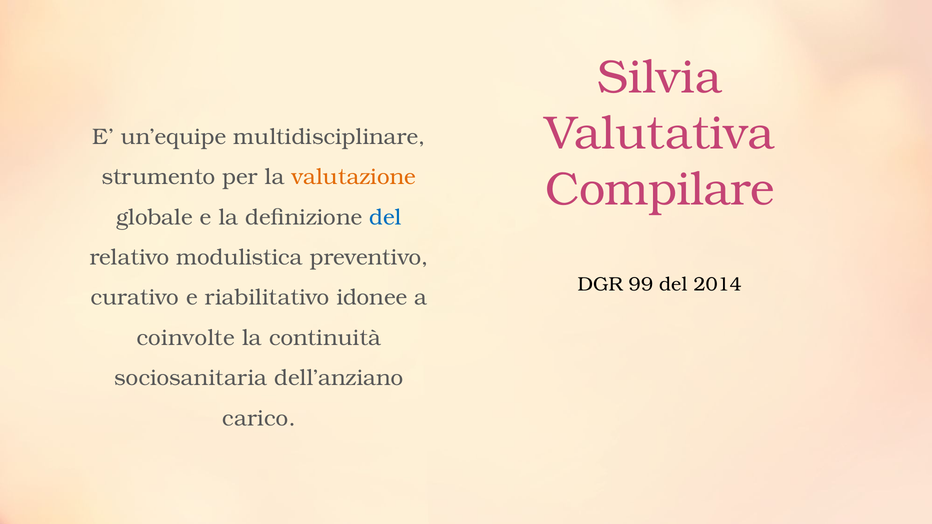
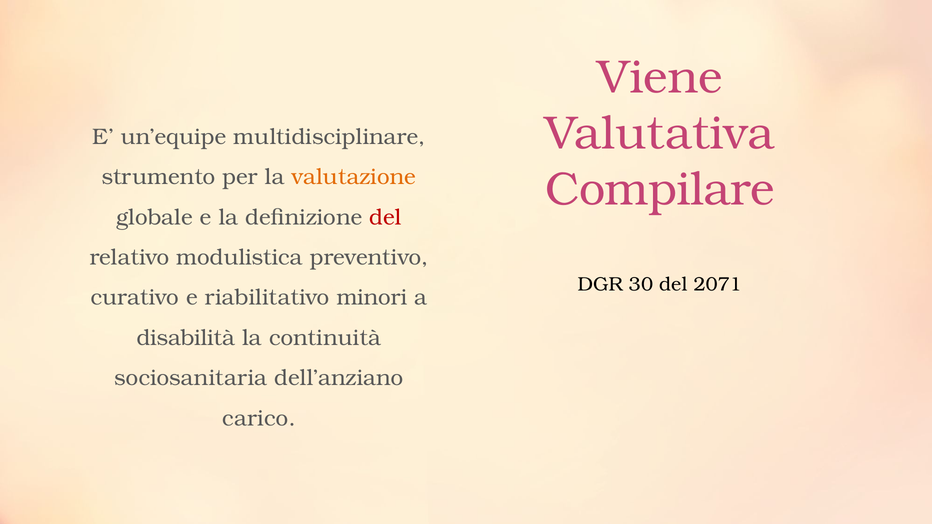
Silvia: Silvia -> Viene (660, 77)
del colour: blue -> red (386, 217)
99: 99 -> 30 (641, 285)
2014: 2014 -> 2071 (718, 285)
idonee: idonee -> minori (372, 298)
coinvolte: coinvolte -> disabilità (186, 338)
